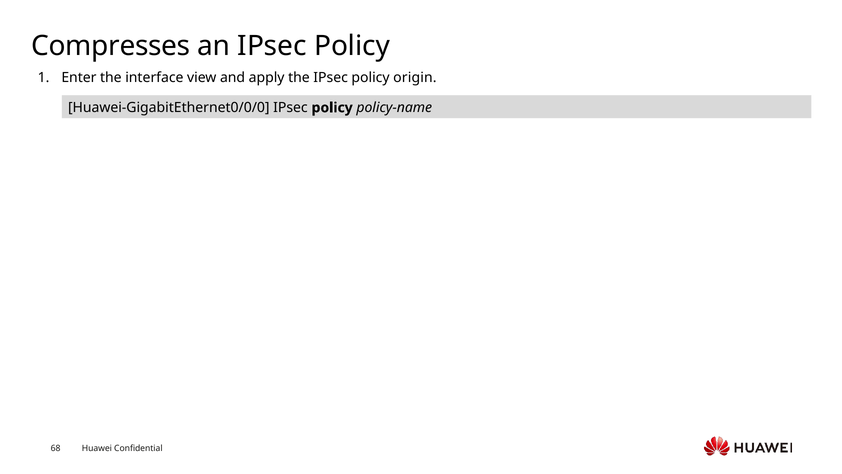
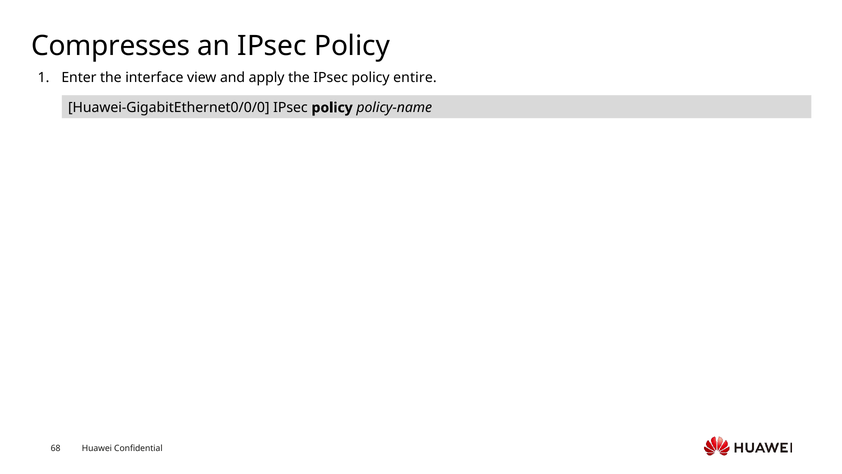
origin: origin -> entire (415, 78)
